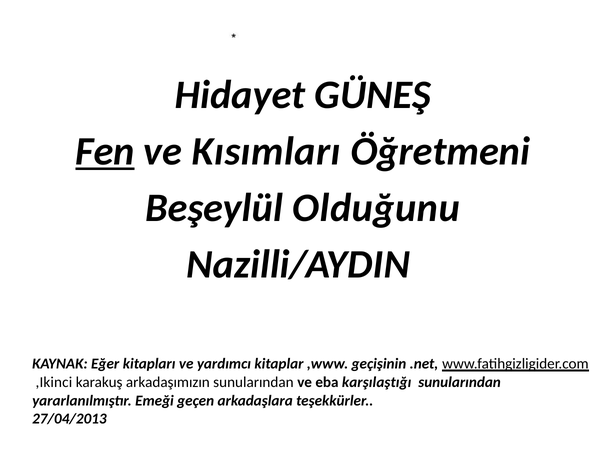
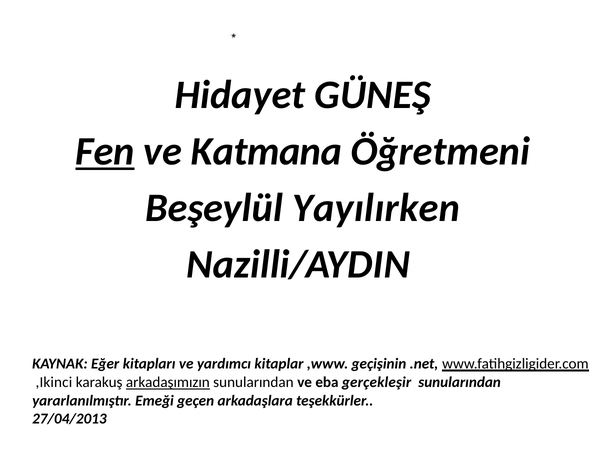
Kısımları: Kısımları -> Katmana (267, 152)
Olduğunu: Olduğunu -> Yayılırken (376, 208)
arkadaşımızın underline: none -> present (168, 383)
karşılaştığı: karşılaştığı -> gerçekleşir (377, 383)
